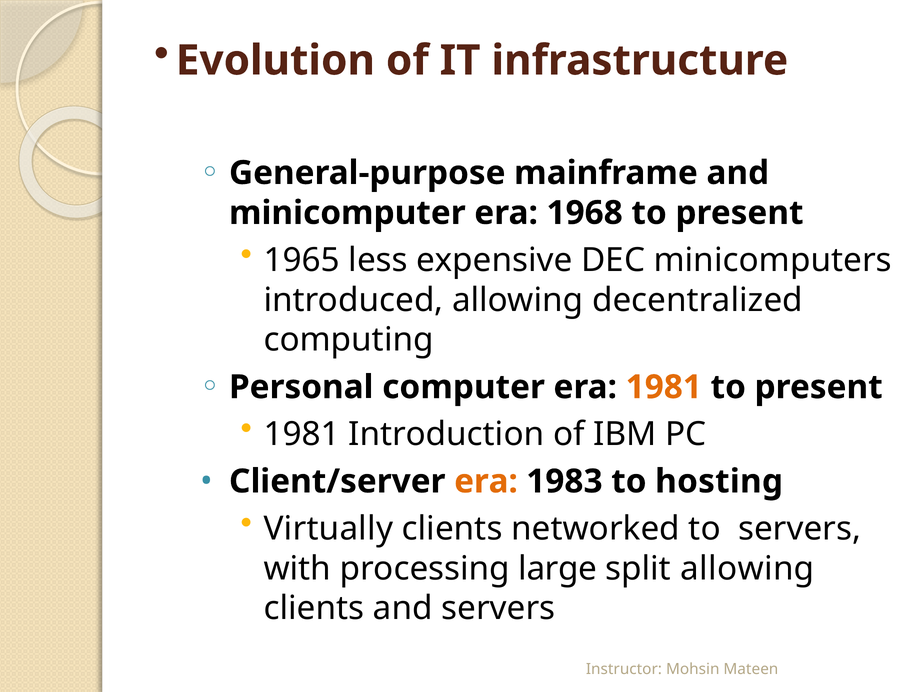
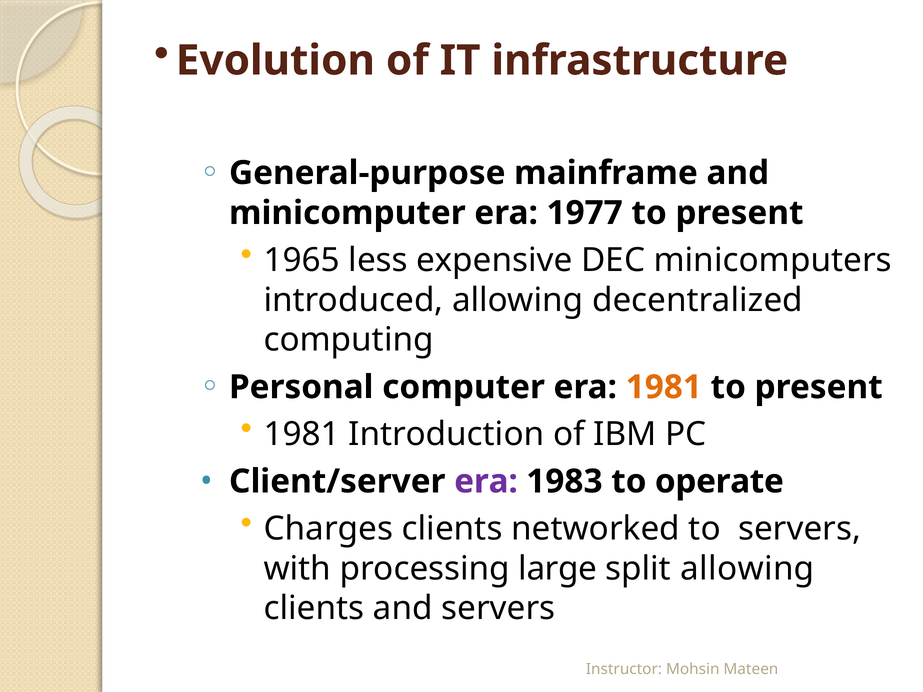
1968: 1968 -> 1977 (585, 213)
era colour: orange -> purple (486, 482)
hosting: hosting -> operate (719, 482)
Virtually: Virtually -> Charges (328, 529)
